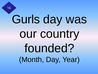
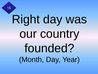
Gurls: Gurls -> Right (26, 19)
